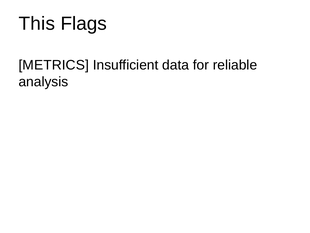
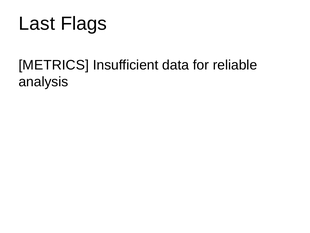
This: This -> Last (37, 24)
